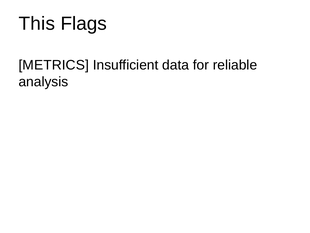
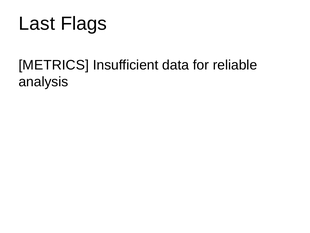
This: This -> Last (37, 24)
